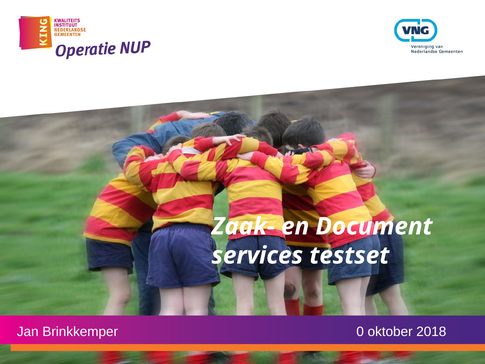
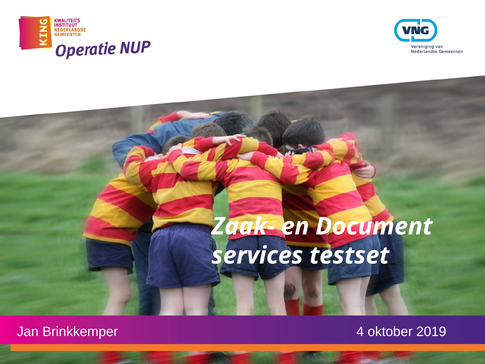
0: 0 -> 4 (360, 332)
2018: 2018 -> 2019 (431, 332)
